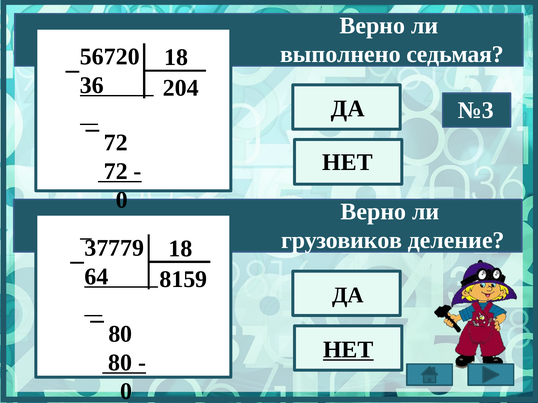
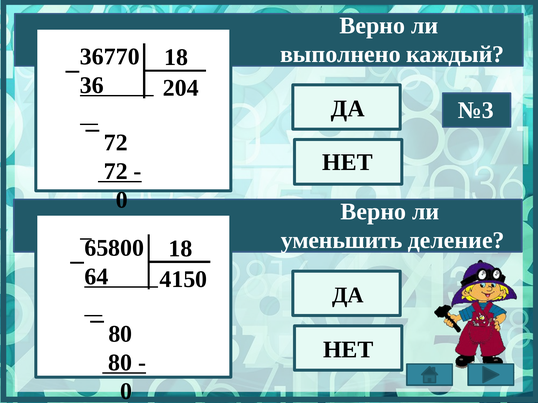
седьмая: седьмая -> каждый (455, 54)
56720: 56720 -> 36770 (110, 57)
грузовиков: грузовиков -> уменьшить (342, 241)
37779: 37779 -> 65800 (114, 248)
8159: 8159 -> 4150 (183, 280)
НЕТ underline: present -> none (348, 350)
